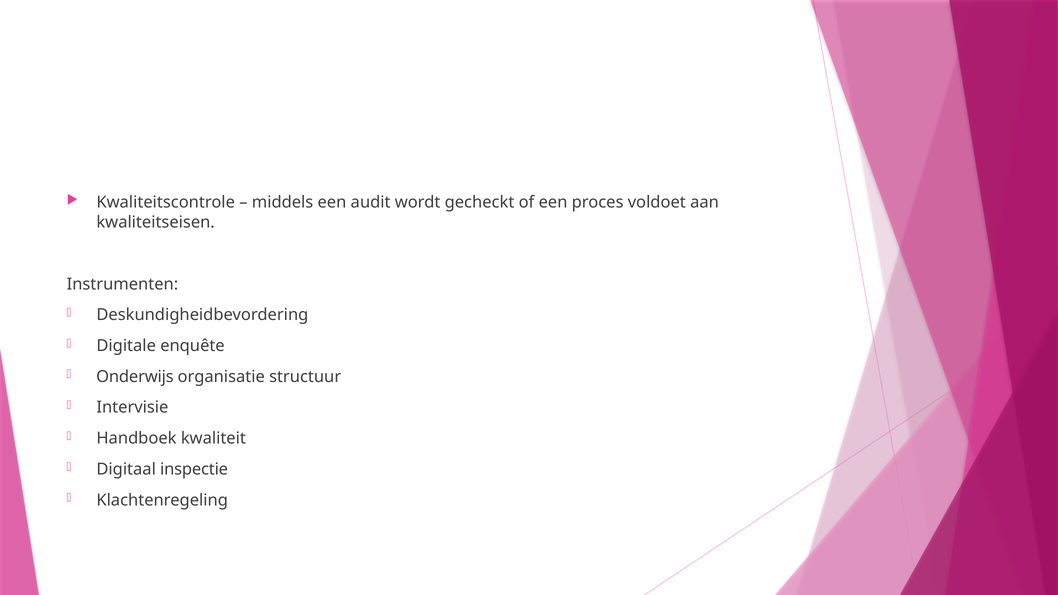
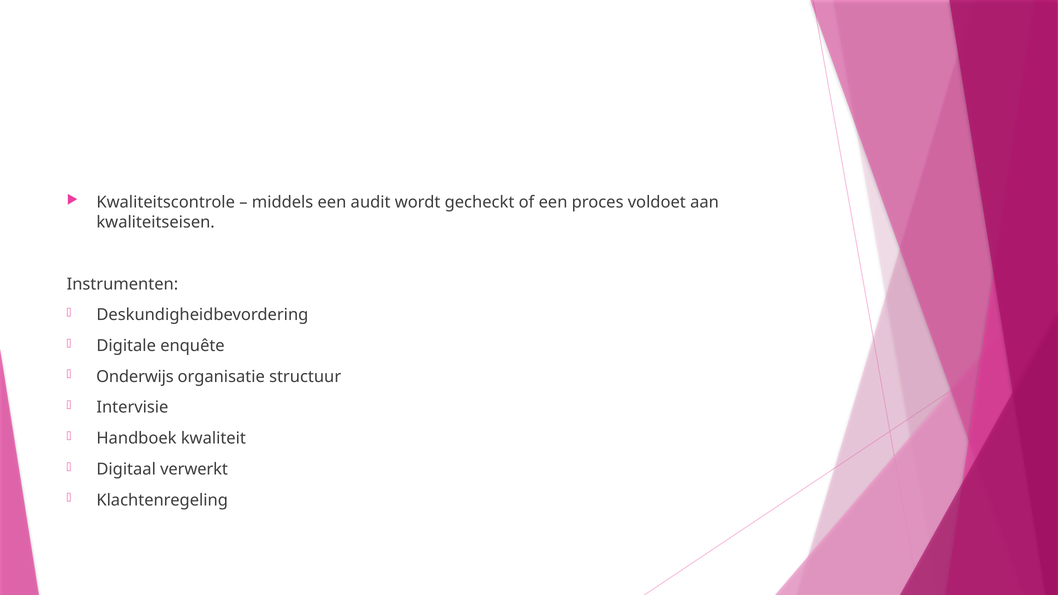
inspectie: inspectie -> verwerkt (194, 469)
